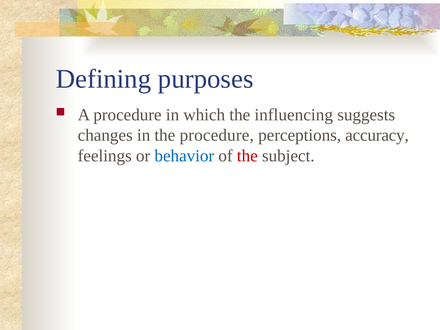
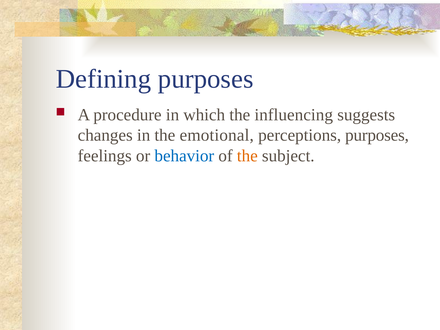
the procedure: procedure -> emotional (217, 135)
perceptions accuracy: accuracy -> purposes (377, 135)
the colour: red -> orange (247, 156)
